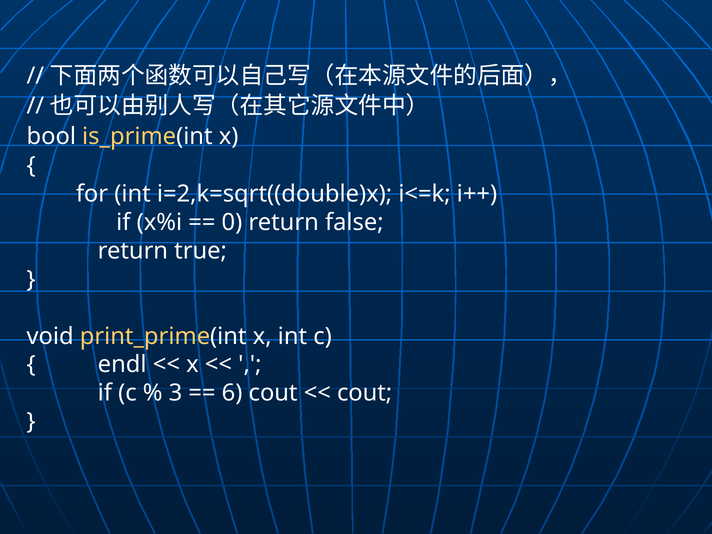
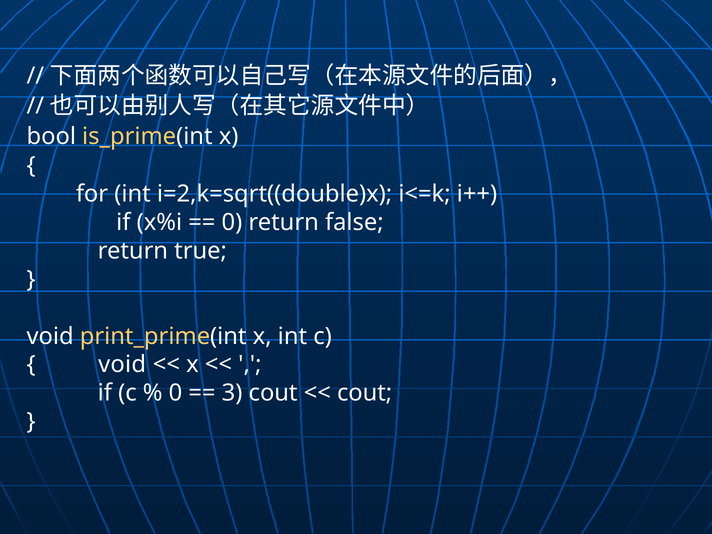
endl: endl -> void (122, 365)
3: 3 -> 0 (175, 393)
6: 6 -> 3 (232, 393)
